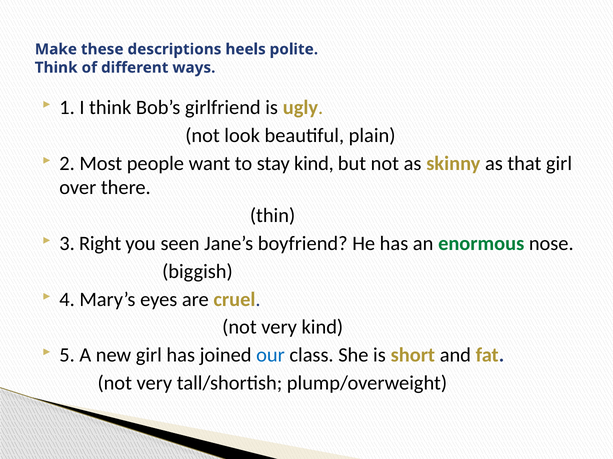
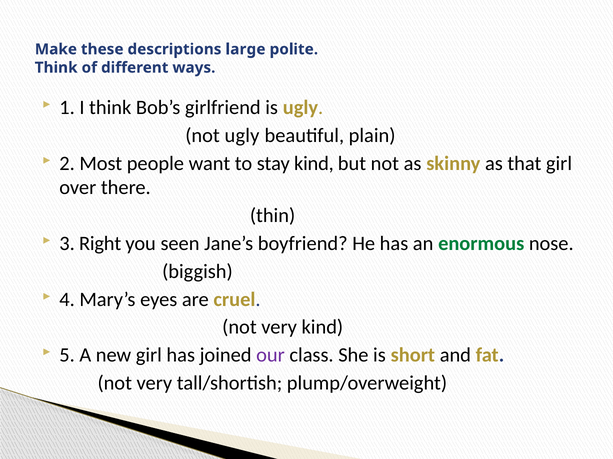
heels: heels -> large (246, 49)
not look: look -> ugly (242, 136)
our colour: blue -> purple (270, 356)
